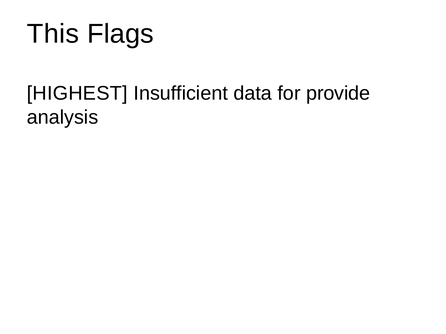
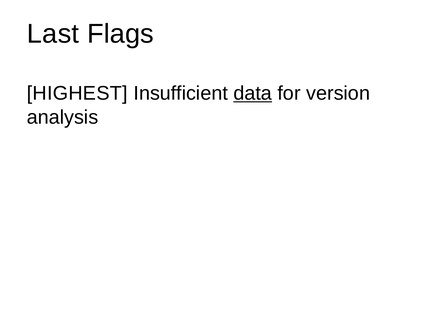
This: This -> Last (53, 34)
data underline: none -> present (253, 94)
provide: provide -> version (338, 94)
